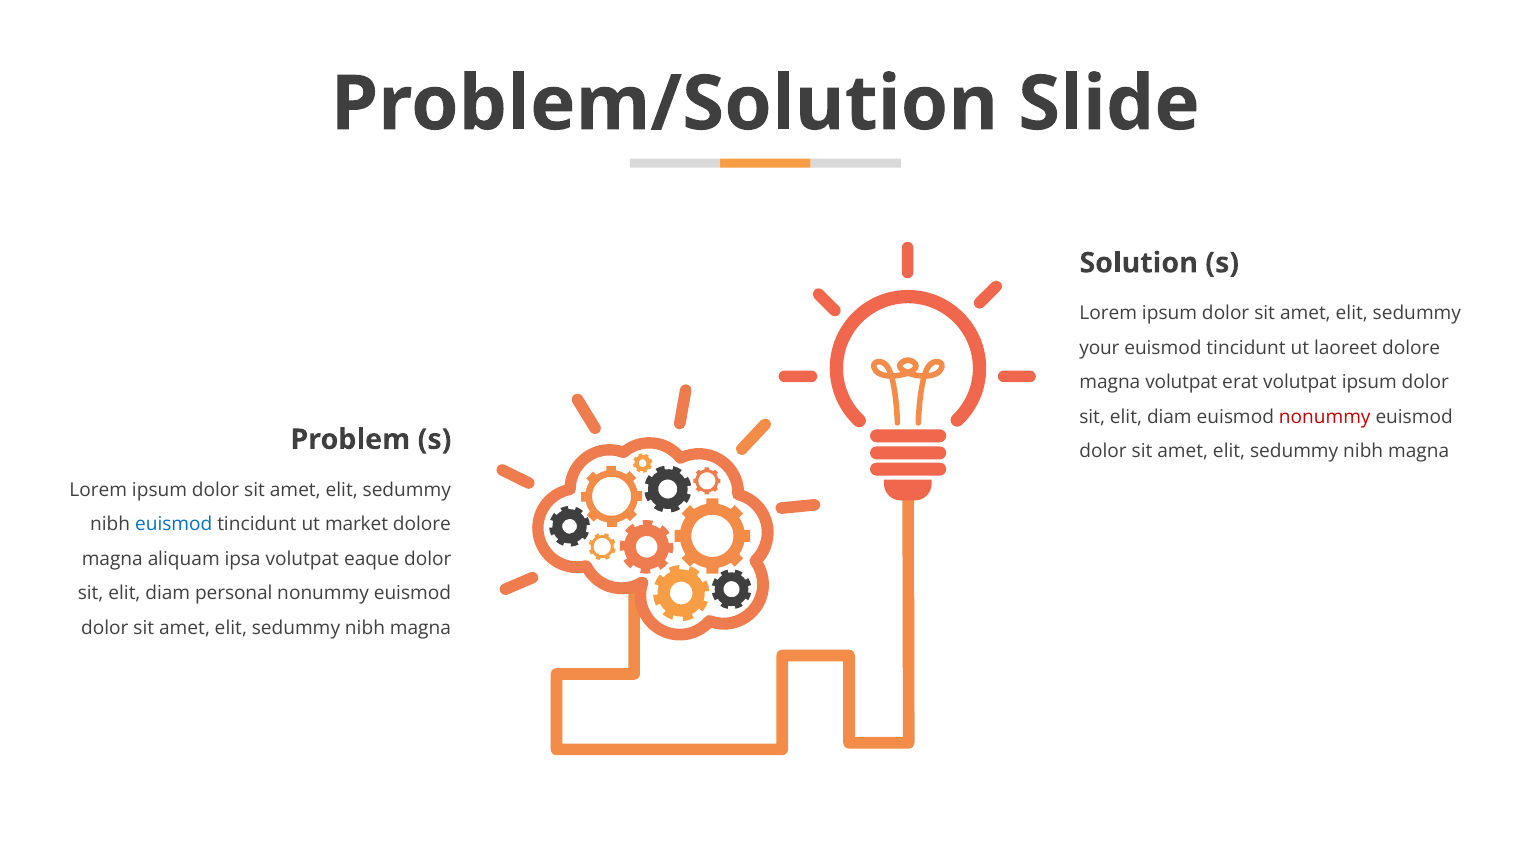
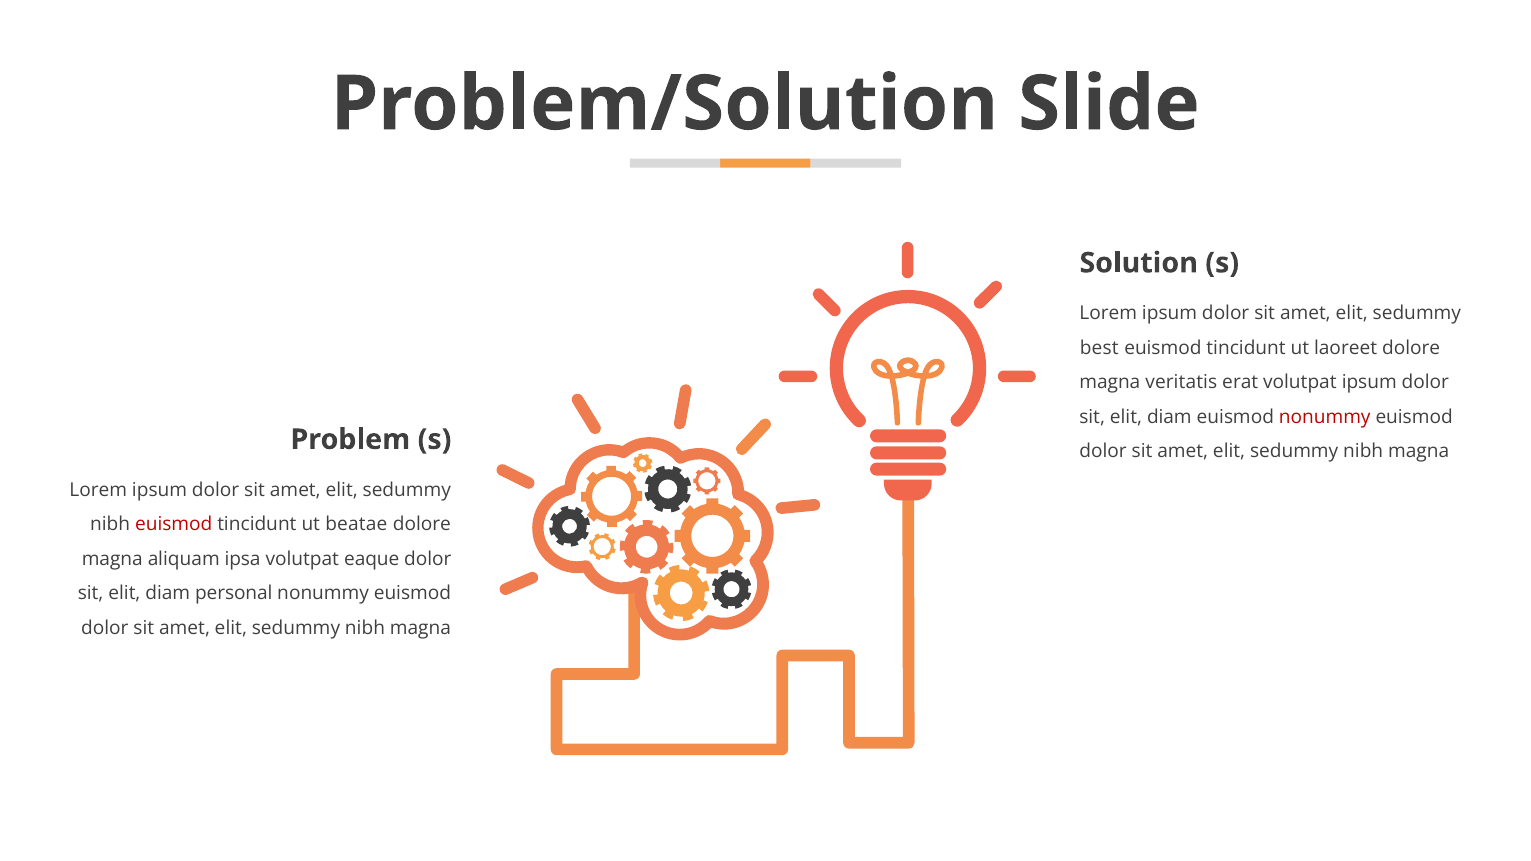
your: your -> best (1099, 348)
magna volutpat: volutpat -> veritatis (1181, 383)
euismod colour: blue -> red (174, 525)
market: market -> beatae (356, 525)
